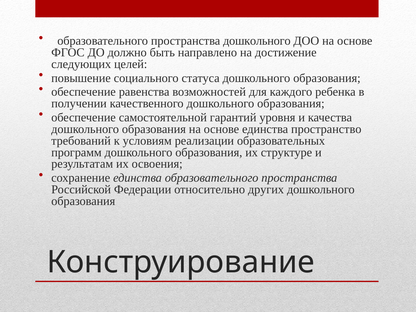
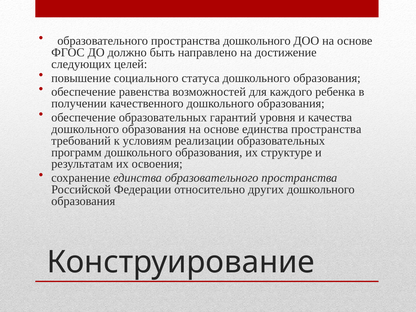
обеспечение самостоятельной: самостоятельной -> образовательных (163, 117)
единства пространство: пространство -> пространства (326, 129)
